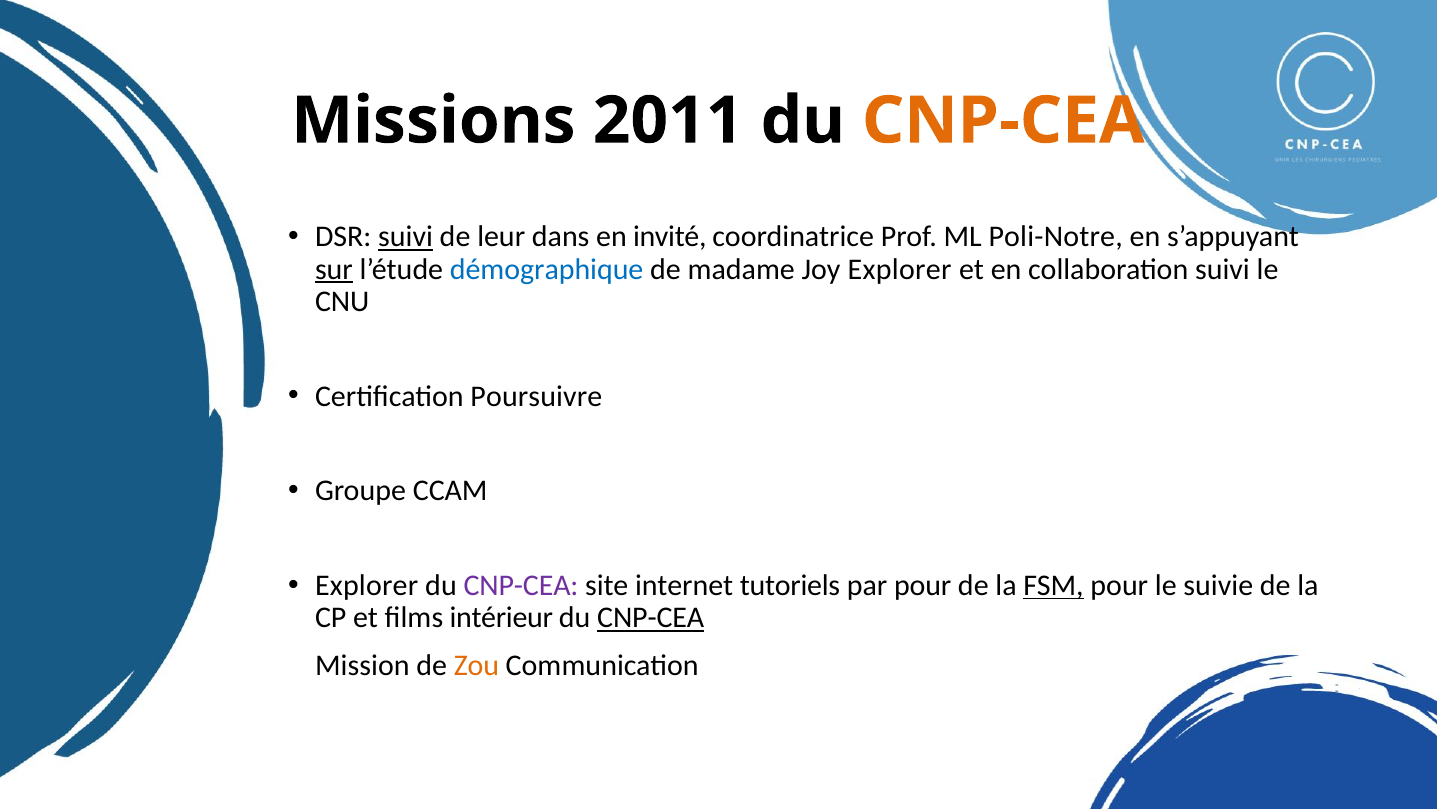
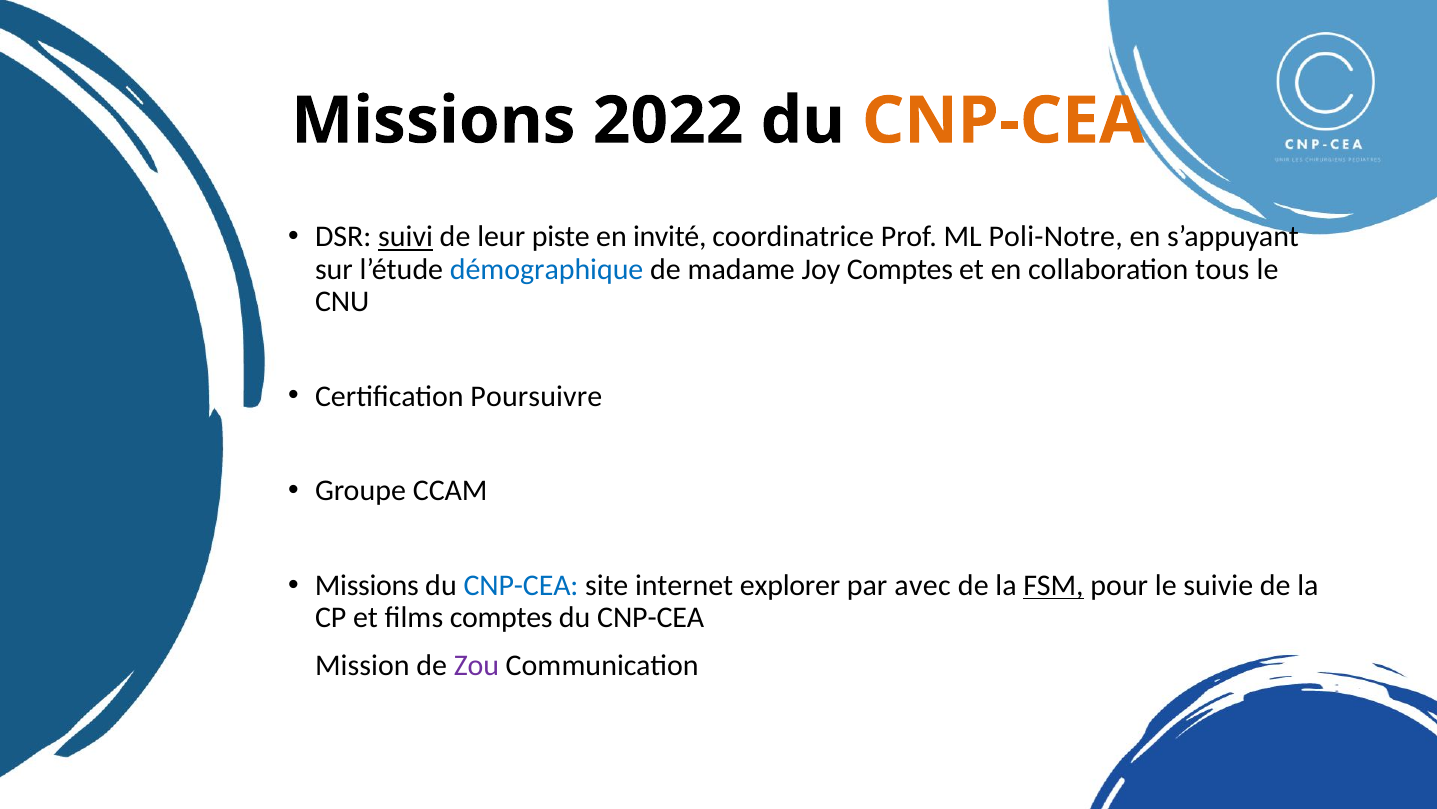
2011: 2011 -> 2022 (668, 121)
dans: dans -> piste (561, 237)
sur underline: present -> none (334, 269)
Joy Explorer: Explorer -> Comptes (900, 269)
collaboration suivi: suivi -> tous (1222, 269)
Explorer: Explorer -> Missions (367, 585)
CNP-CEA colour: purple -> blue (521, 585)
tutoriels: tutoriels -> explorer (790, 585)
par pour: pour -> avec (923, 585)
films intérieur: intérieur -> comptes (501, 617)
CNP-CEA underline: present -> none (651, 617)
Zou colour: orange -> purple (476, 665)
